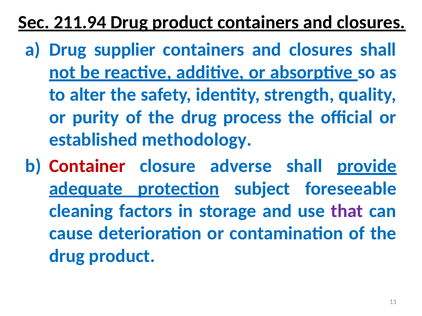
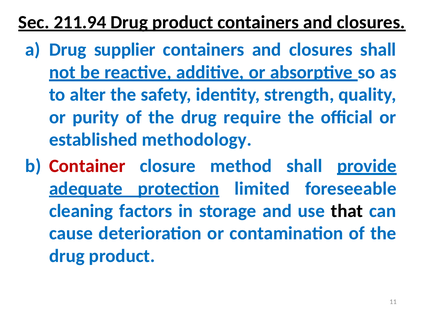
process: process -> require (252, 117)
adverse: adverse -> method (241, 166)
subject: subject -> limited (262, 189)
that colour: purple -> black (347, 211)
